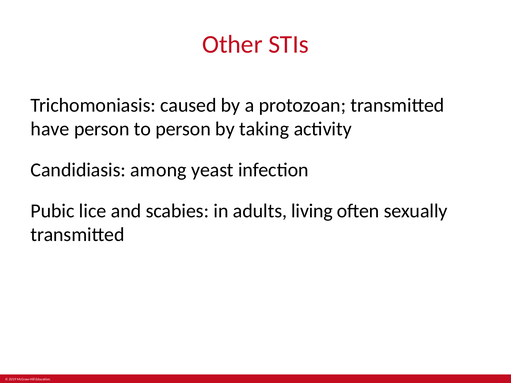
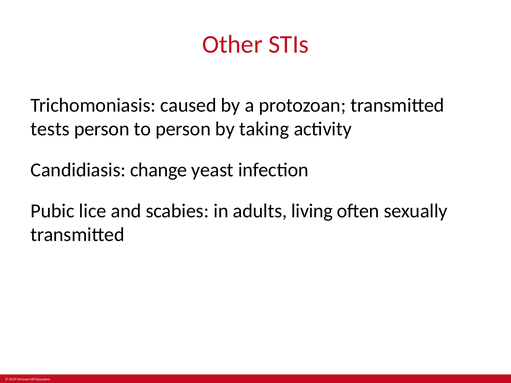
have: have -> tests (50, 129)
among: among -> change (159, 170)
